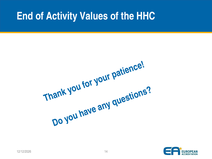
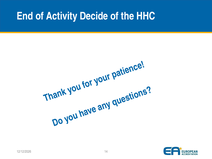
Values: Values -> Decide (94, 16)
